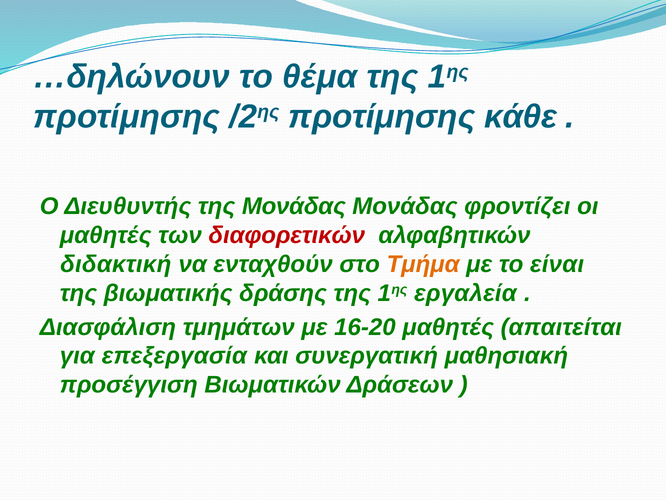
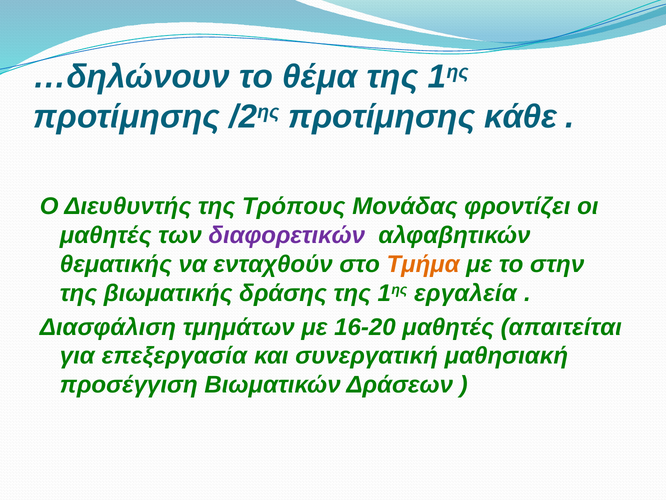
της Μονάδας: Μονάδας -> Τρόπους (294, 206)
διαφορετικών colour: red -> purple (287, 235)
διδακτική: διδακτική -> θεματικής (116, 264)
είναι: είναι -> στην (557, 264)
